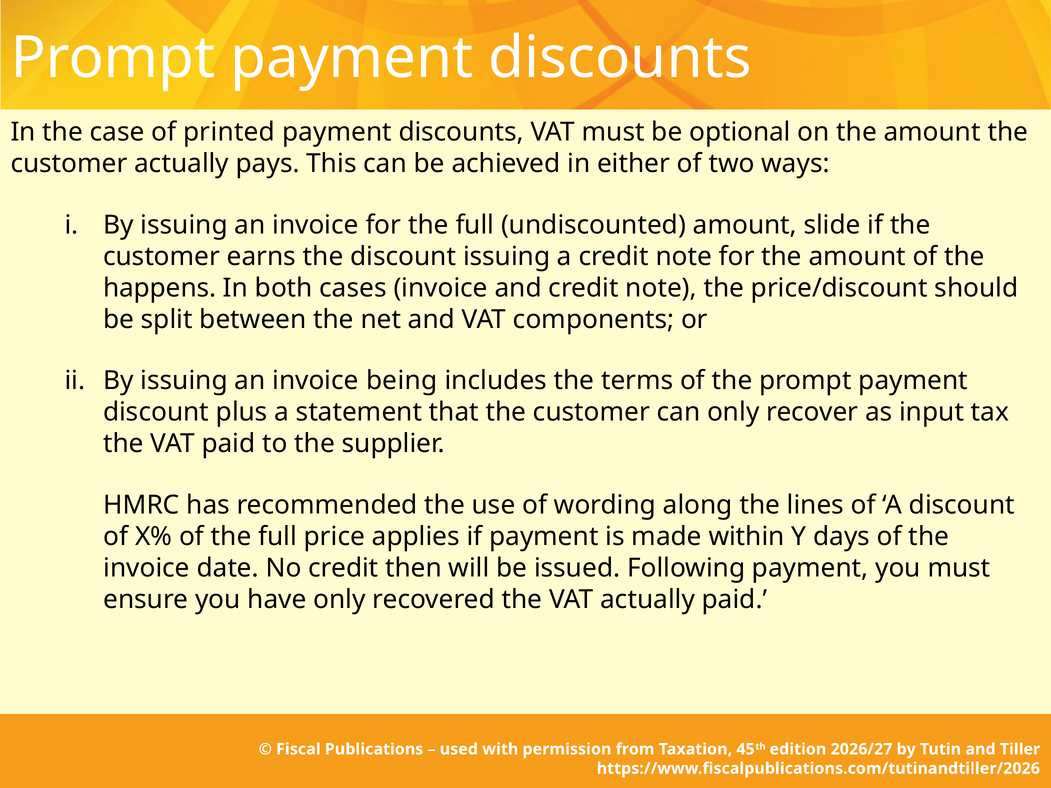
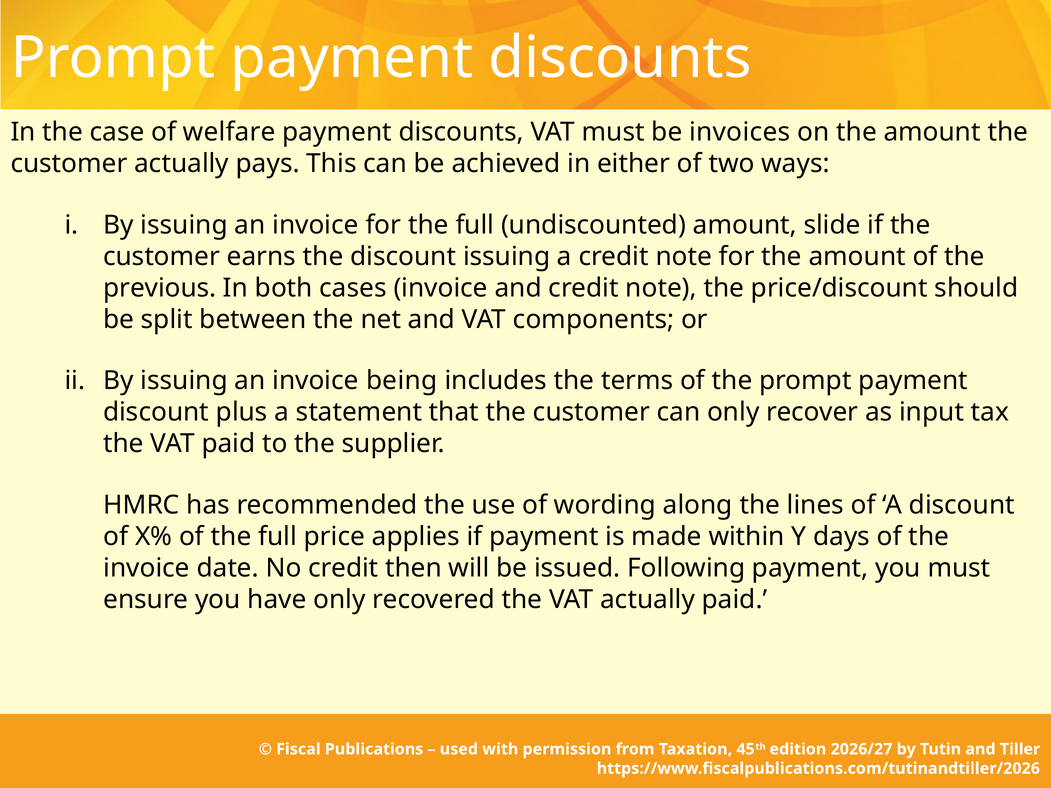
printed: printed -> welfare (229, 132)
optional: optional -> invoices (740, 132)
happens: happens -> previous (160, 288)
